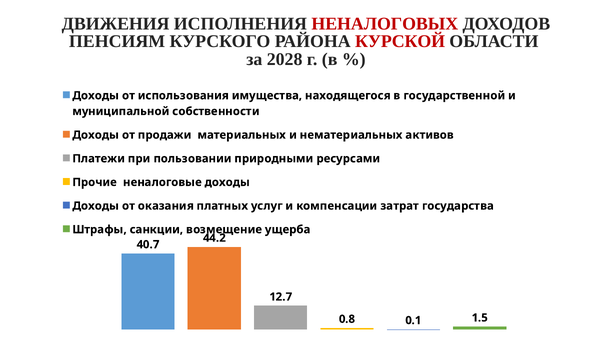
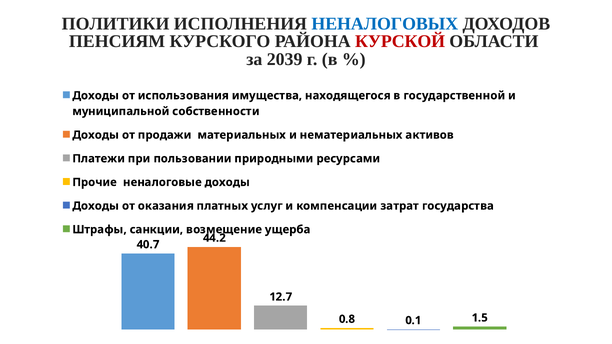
ДВИЖЕНИЯ: ДВИЖЕНИЯ -> ПОЛИТИКИ (116, 24)
НЕНАЛОГОВЫХ colour: red -> blue (385, 24)
2028: 2028 -> 2039 (285, 59)
